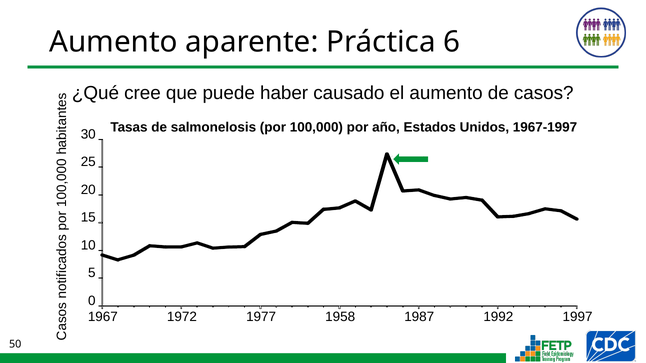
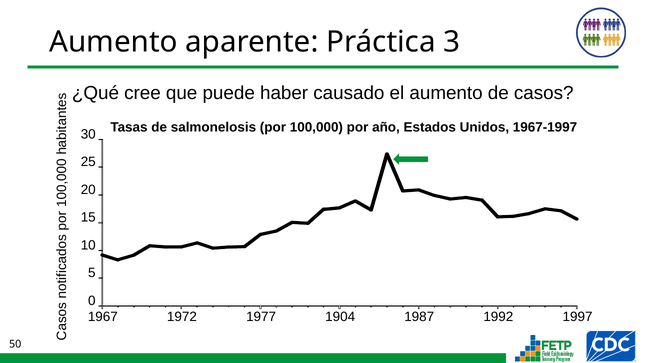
6: 6 -> 3 (452, 42)
1958: 1958 -> 1904 (340, 317)
